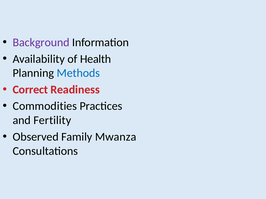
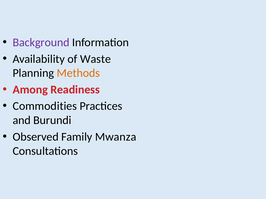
Health: Health -> Waste (95, 59)
Methods colour: blue -> orange (78, 73)
Correct: Correct -> Among (30, 90)
Fertility: Fertility -> Burundi (52, 121)
